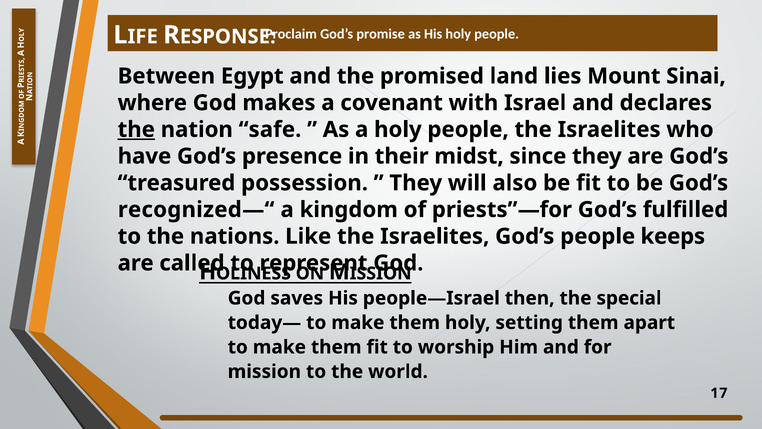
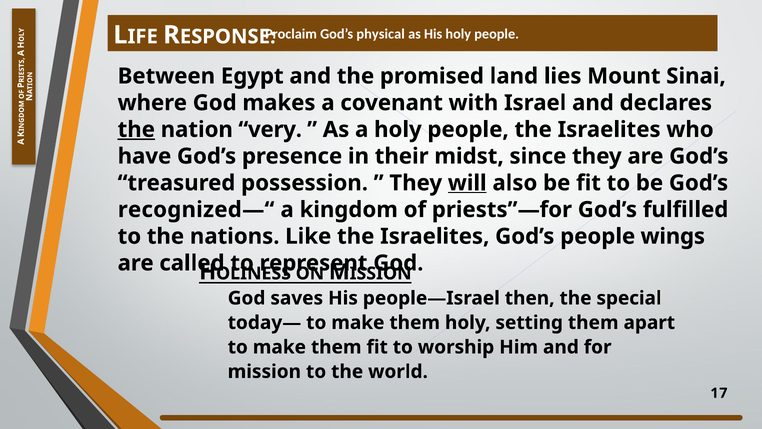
promise: promise -> physical (381, 34)
safe: safe -> very (270, 129)
will underline: none -> present (467, 183)
keeps: keeps -> wings (673, 236)
